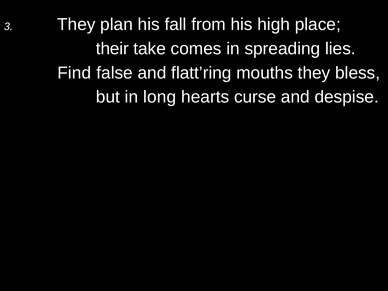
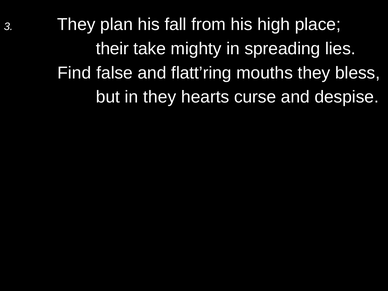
comes: comes -> mighty (196, 49)
in long: long -> they (160, 97)
